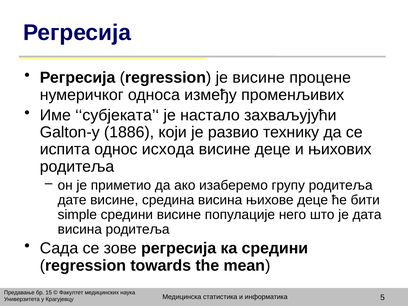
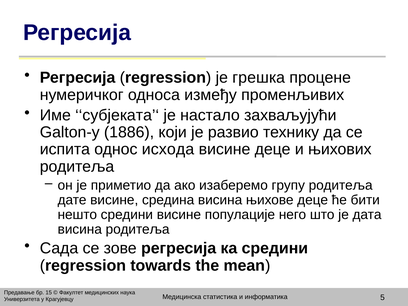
је висине: висине -> грешка (259, 78)
simple: simple -> нешто (77, 215)
